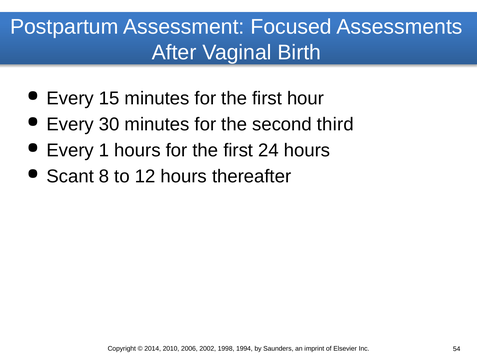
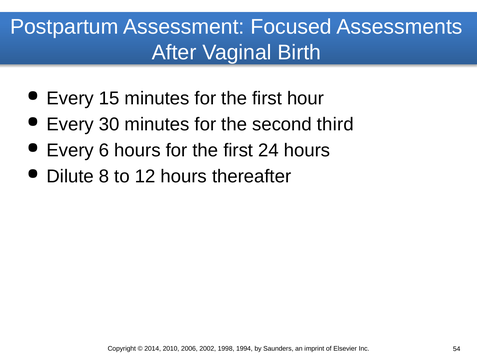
1: 1 -> 6 (104, 150)
Scant: Scant -> Dilute (70, 176)
